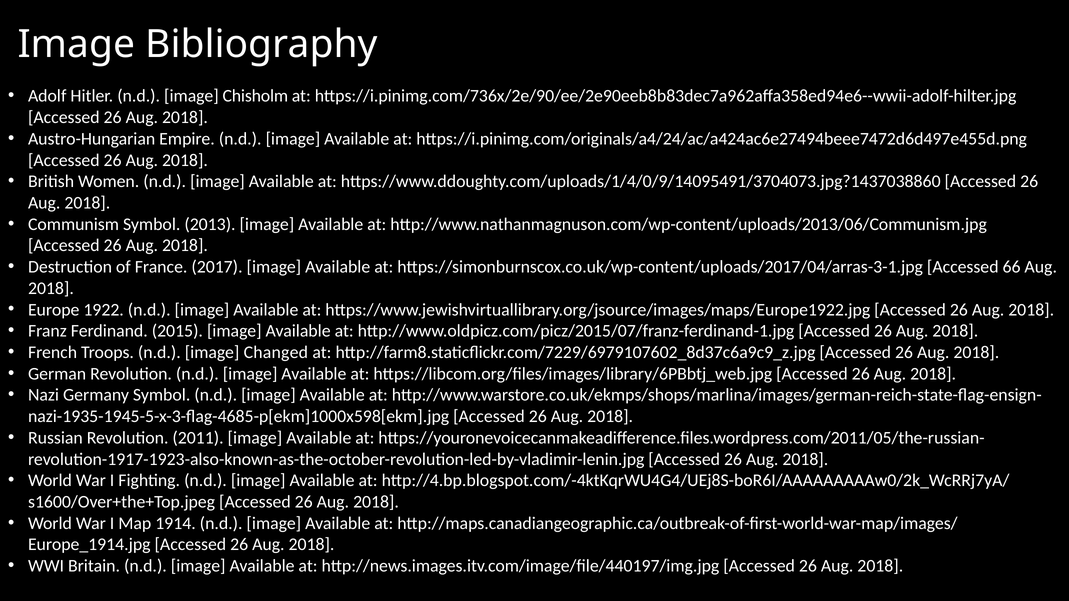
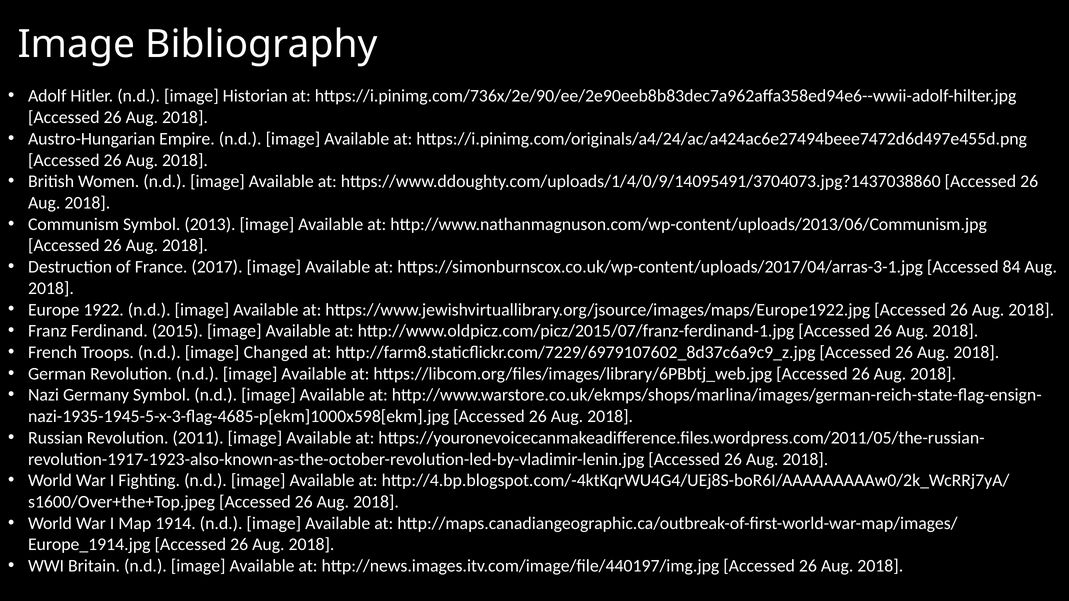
Chisholm: Chisholm -> Historian (255, 96)
66: 66 -> 84 (1012, 267)
